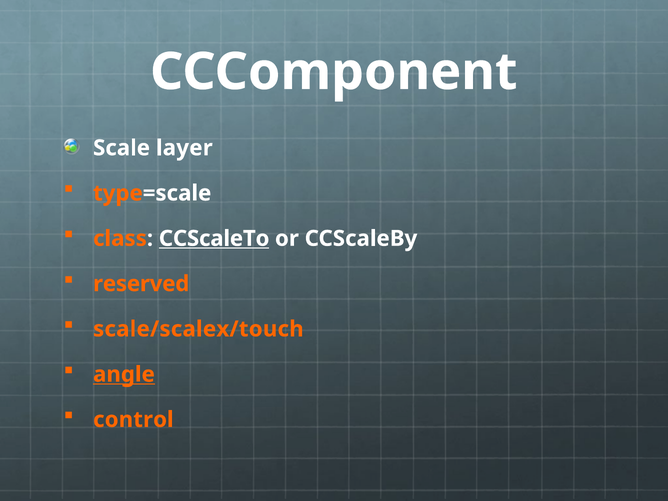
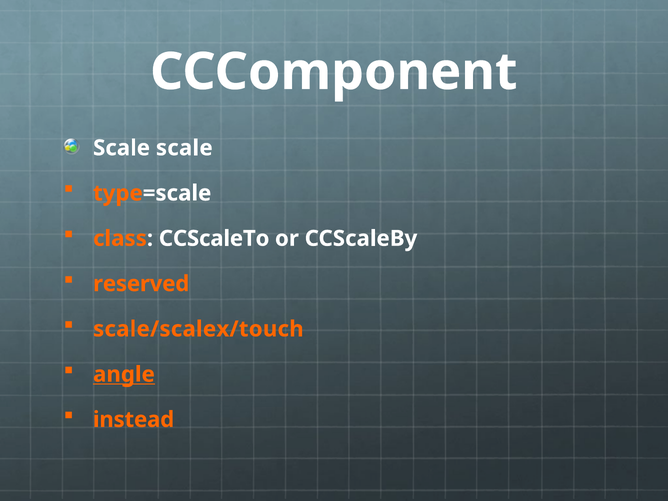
Scale layer: layer -> scale (184, 148)
CCScaleTo underline: present -> none (214, 238)
control: control -> instead (134, 420)
